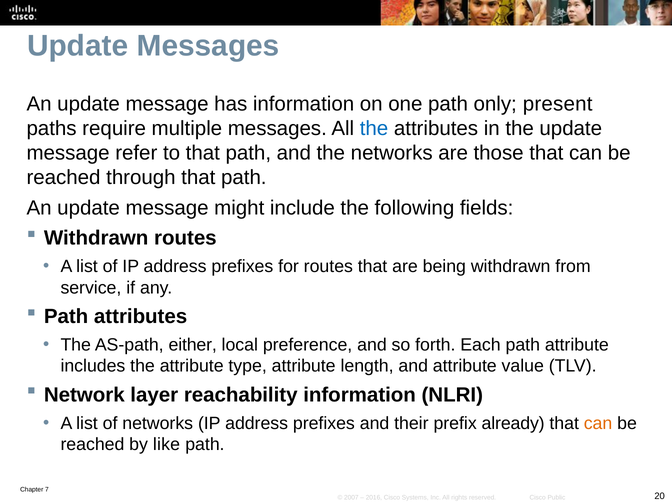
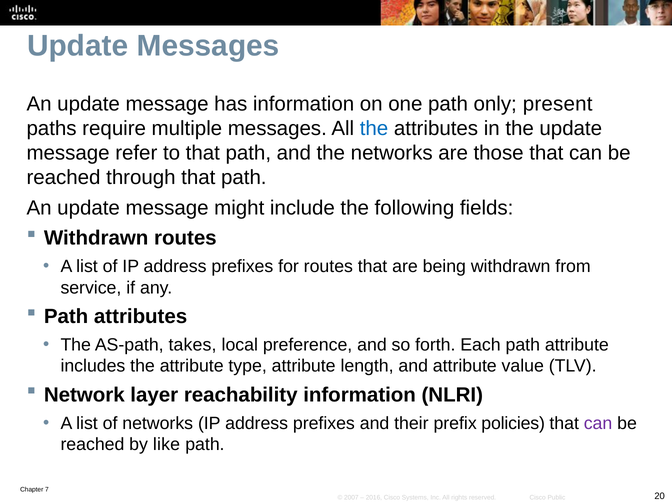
either: either -> takes (193, 345)
already: already -> policies (513, 423)
can colour: orange -> purple (598, 423)
